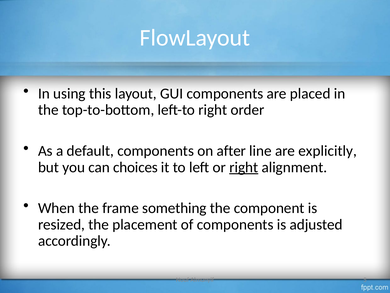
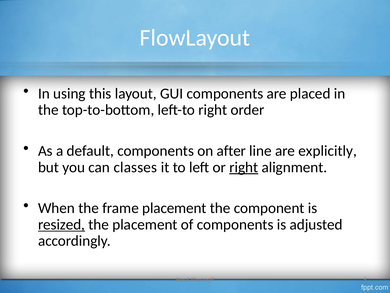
choices: choices -> classes (135, 167)
frame something: something -> placement (174, 208)
resized underline: none -> present (62, 224)
